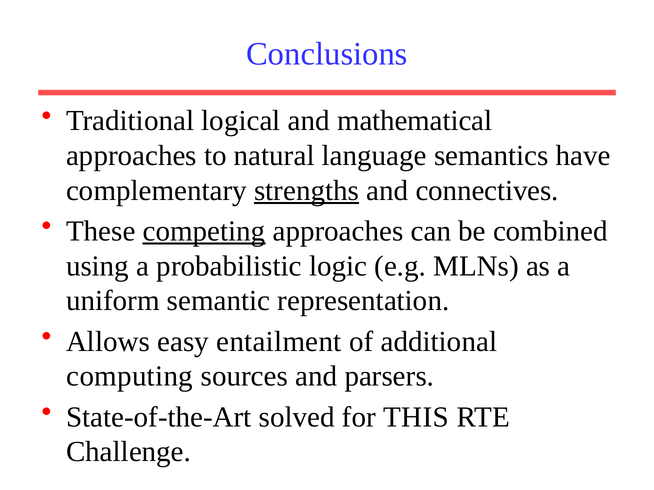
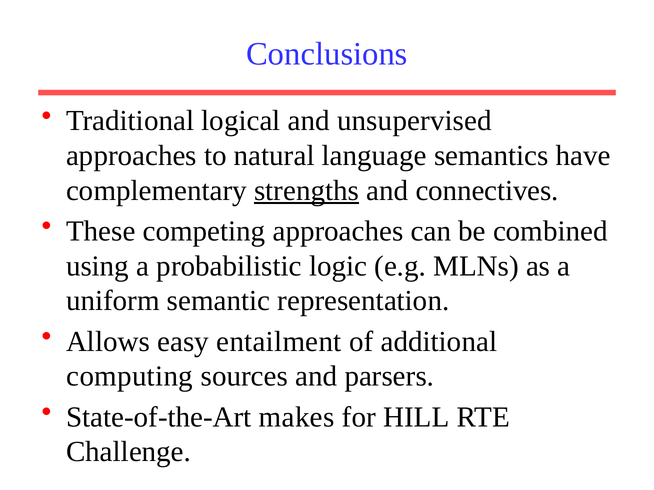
mathematical: mathematical -> unsupervised (414, 121)
competing underline: present -> none (204, 231)
solved: solved -> makes (297, 417)
THIS: THIS -> HILL (416, 417)
